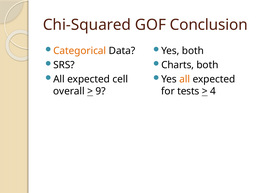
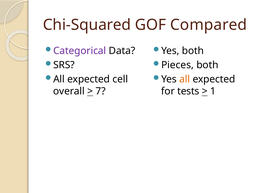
Conclusion: Conclusion -> Compared (209, 25)
Categorical colour: orange -> purple (80, 51)
Charts: Charts -> Pieces (178, 65)
9: 9 -> 7 (101, 91)
4: 4 -> 1 (213, 91)
